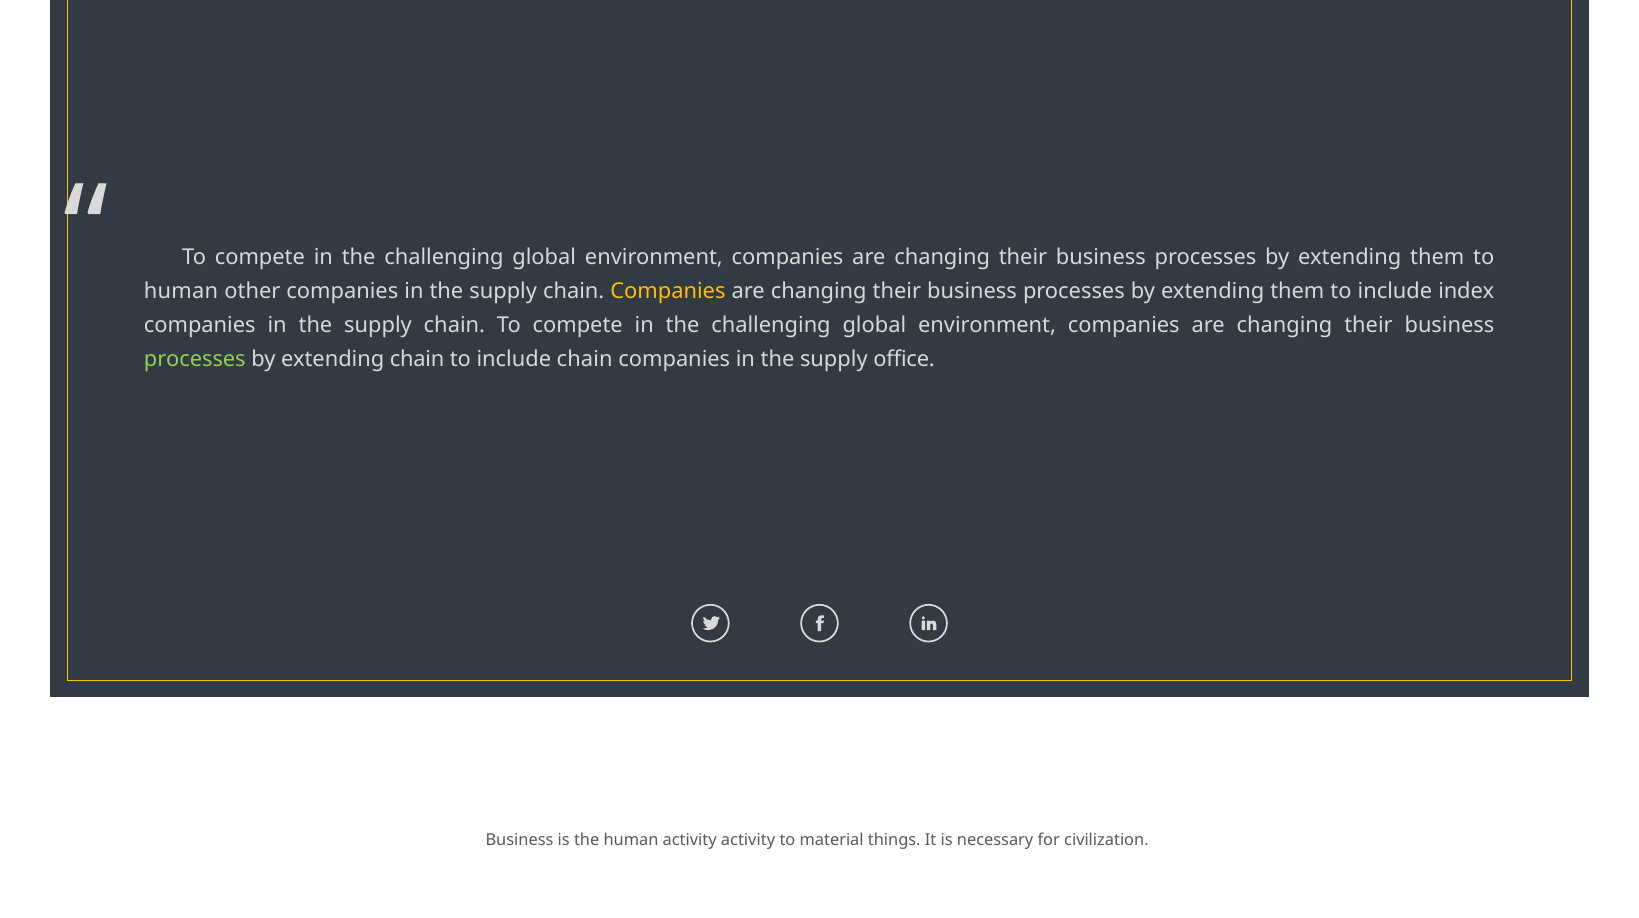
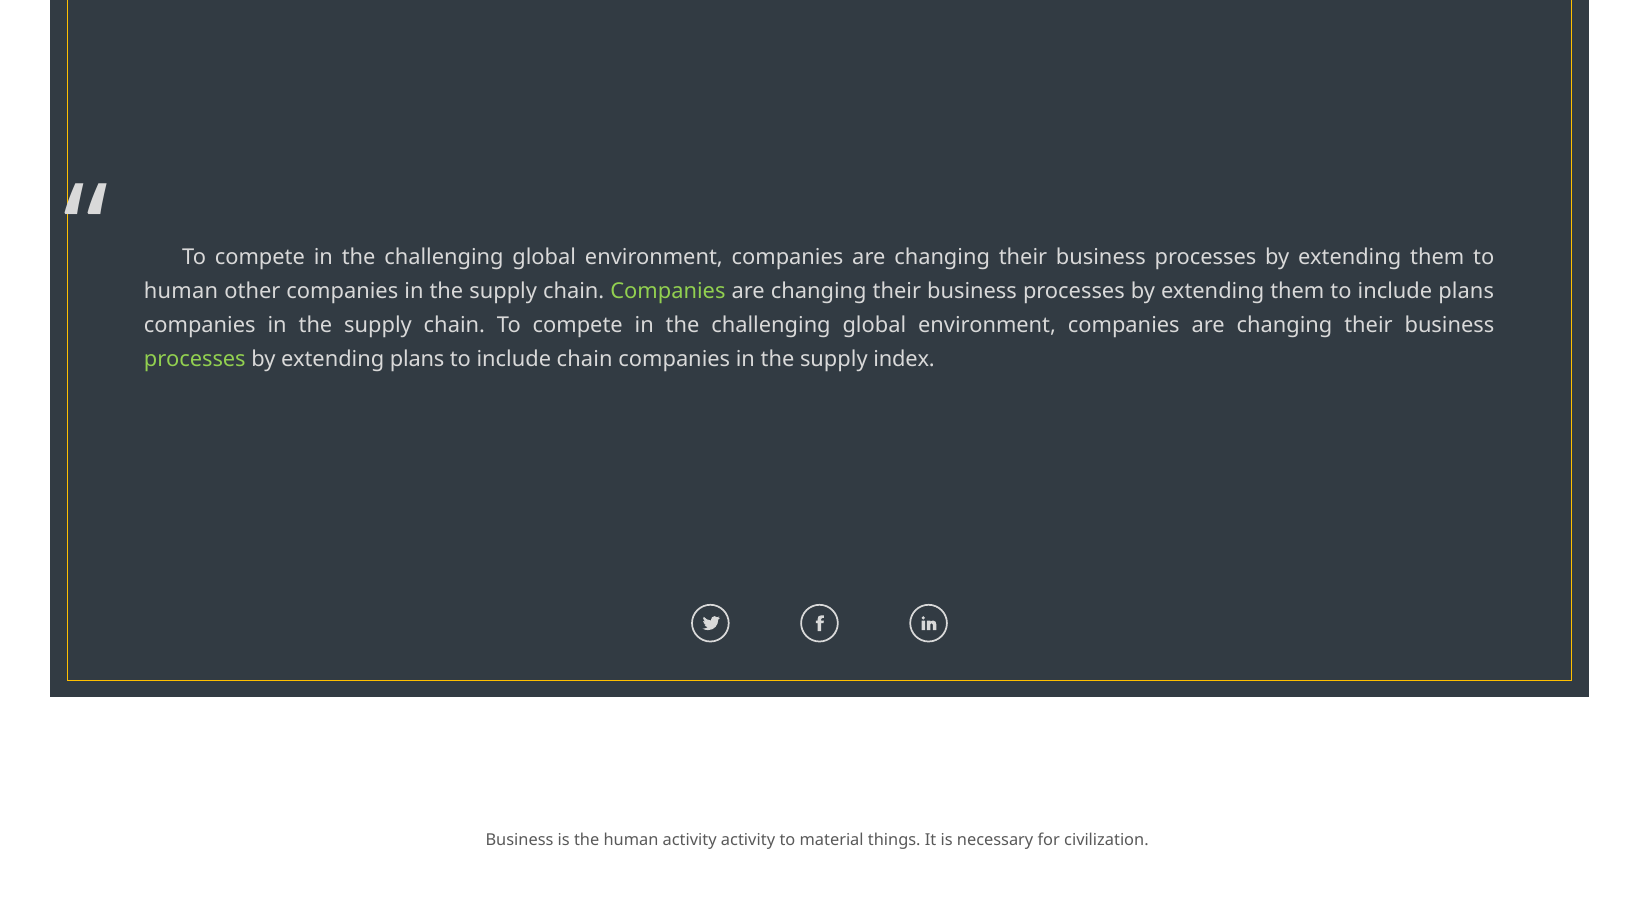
Companies colour: yellow -> light green (668, 291)
include index: index -> plans (1466, 291)
extending chain: chain -> plans (417, 359)
office: office -> index (904, 359)
